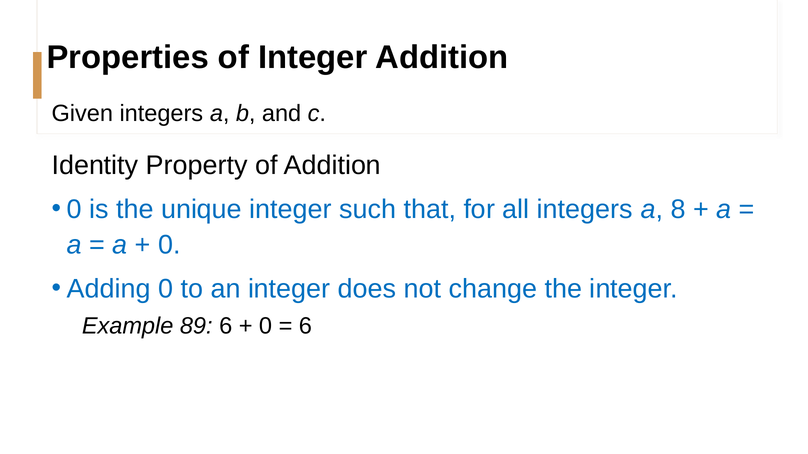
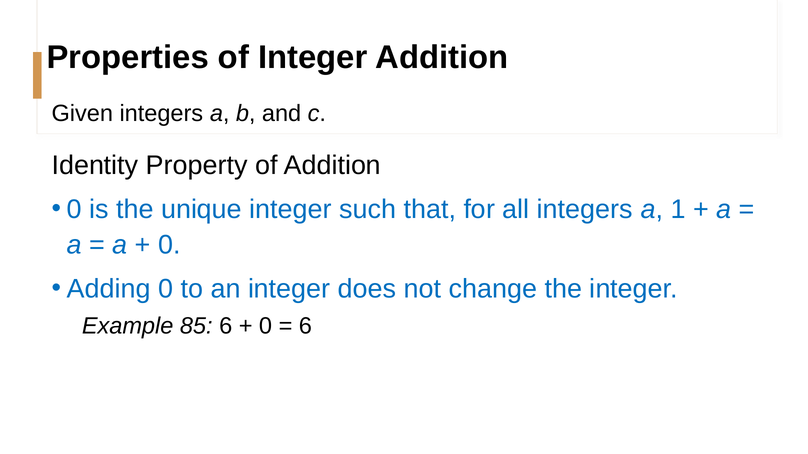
8: 8 -> 1 (678, 210)
89: 89 -> 85 (196, 326)
